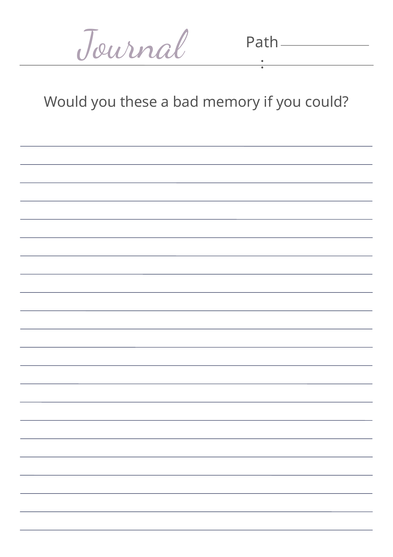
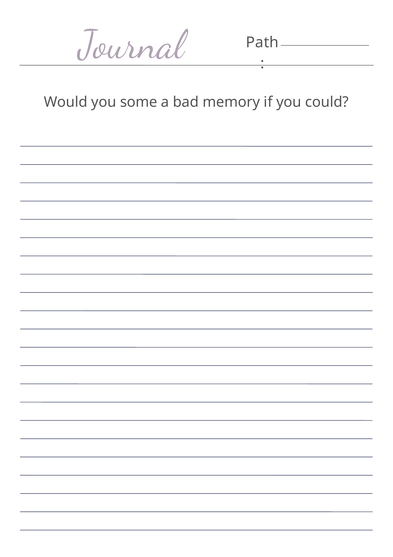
these: these -> some (139, 102)
